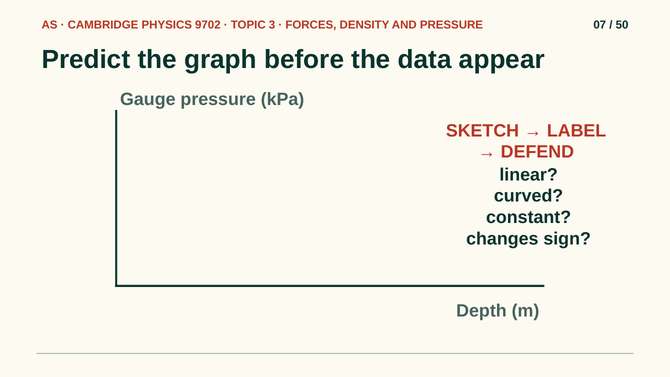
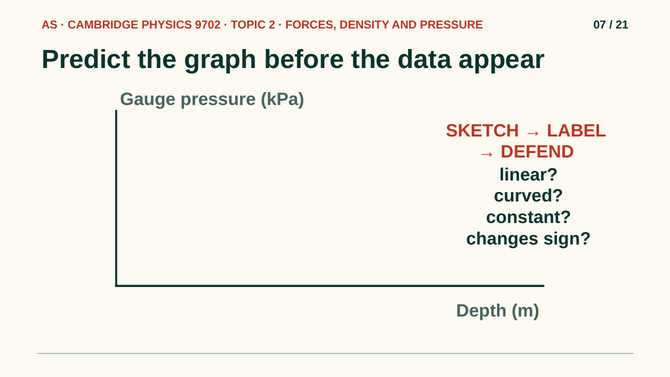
3: 3 -> 2 (272, 25)
50: 50 -> 21 (622, 25)
